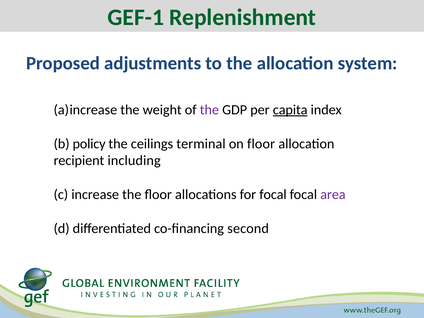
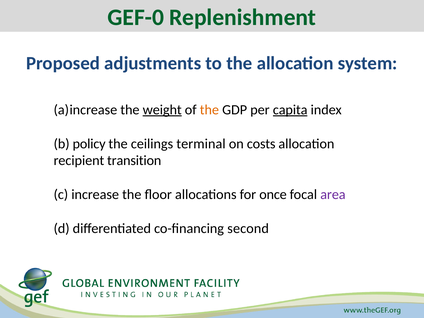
GEF-1: GEF-1 -> GEF-0 (136, 18)
weight underline: none -> present (162, 110)
the colour: purple -> orange (209, 110)
on floor: floor -> costs (261, 144)
including: including -> transition (134, 161)
for focal: focal -> once (273, 195)
